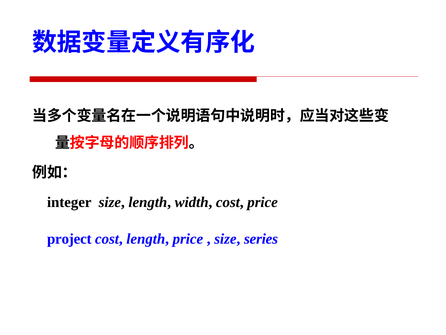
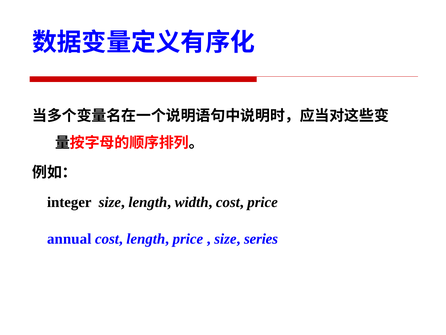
project: project -> annual (69, 239)
